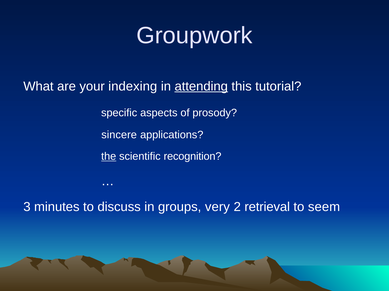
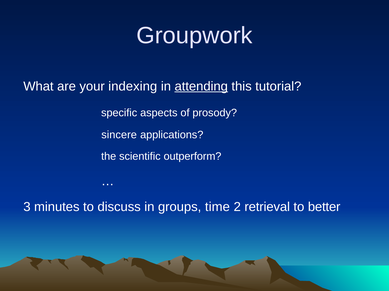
the underline: present -> none (109, 157)
recognition: recognition -> outperform (192, 157)
very: very -> time (217, 207)
seem: seem -> better (324, 207)
